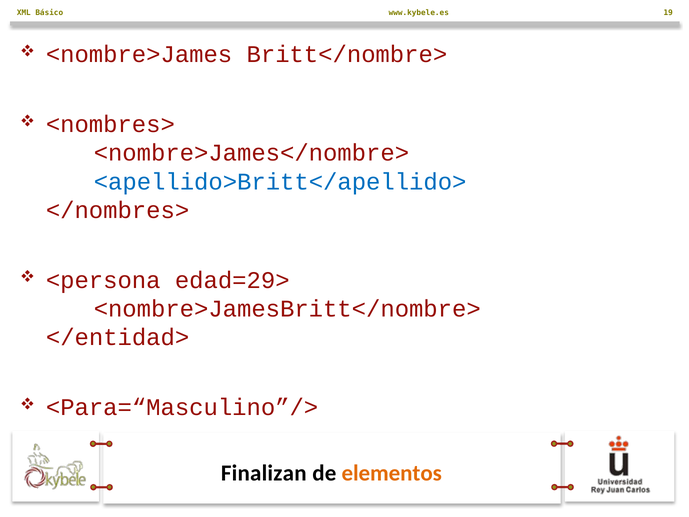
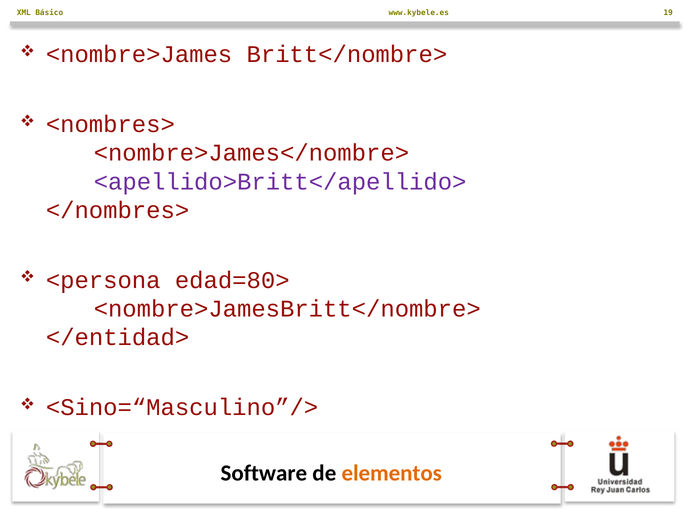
<apellido>Britt</apellido> colour: blue -> purple (280, 182)
edad=29>: edad=29> -> edad=80> (232, 280)
<Para=“Masculino”/>: <Para=“Masculino”/> -> <Sino=“Masculino”/> (182, 407)
Finalizan: Finalizan -> Software (264, 473)
